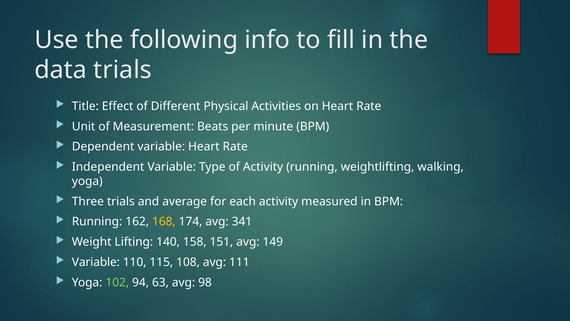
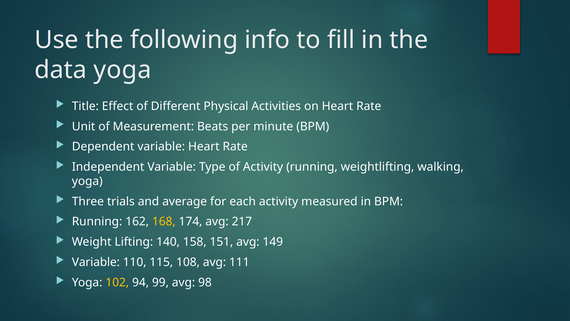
data trials: trials -> yoga (123, 70)
341: 341 -> 217 (242, 221)
102 colour: light green -> yellow (117, 282)
63: 63 -> 99 (160, 282)
